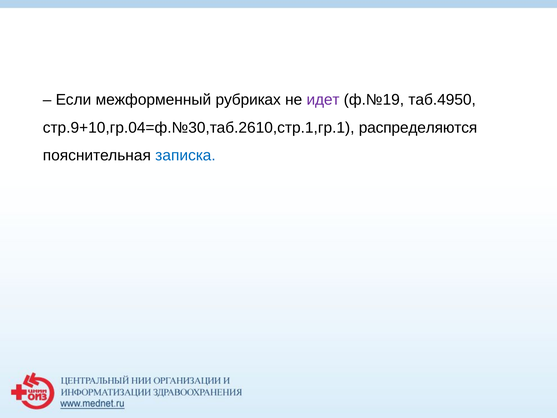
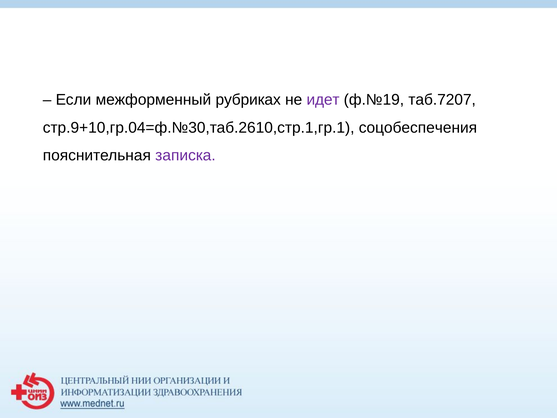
таб.4950: таб.4950 -> таб.7207 (442, 100)
распределяются: распределяются -> соцобеспечения (418, 128)
записка colour: blue -> purple (185, 155)
